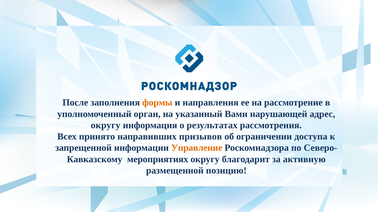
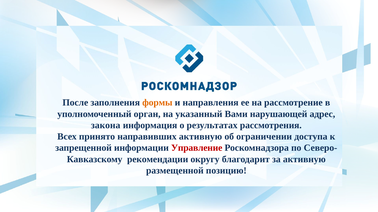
округу: округу -> закона (106, 126)
направивших призывов: призывов -> активную (201, 137)
Управление colour: orange -> red (197, 148)
мероприятиях: мероприятиях -> рекомендации (158, 160)
